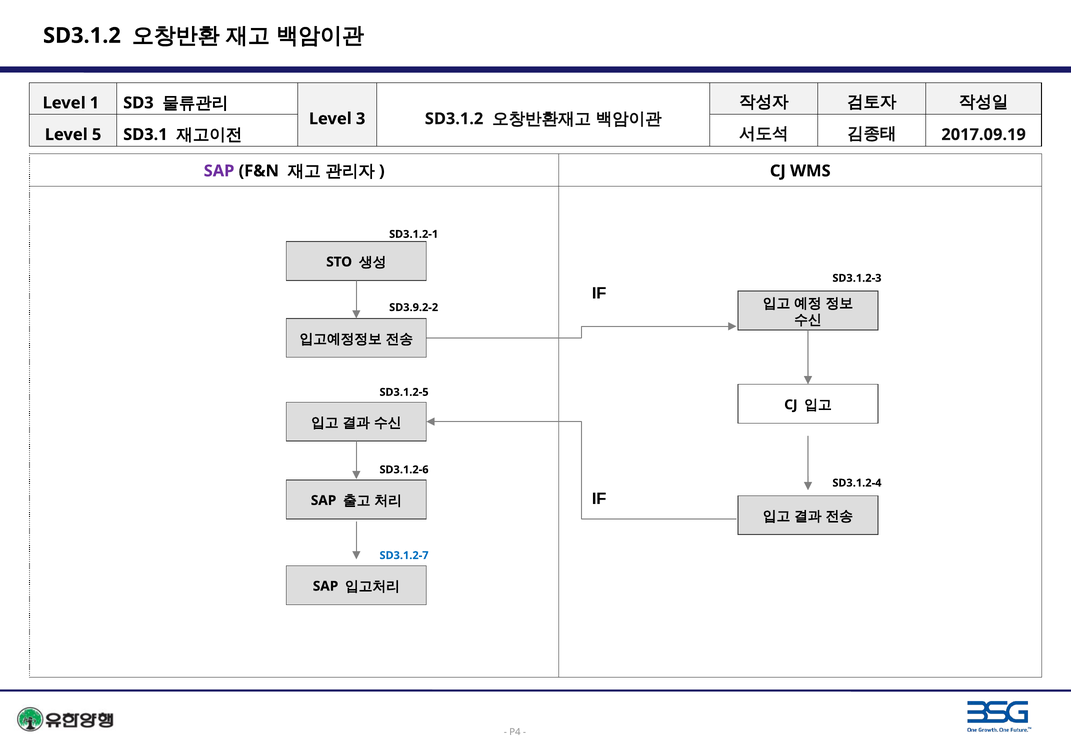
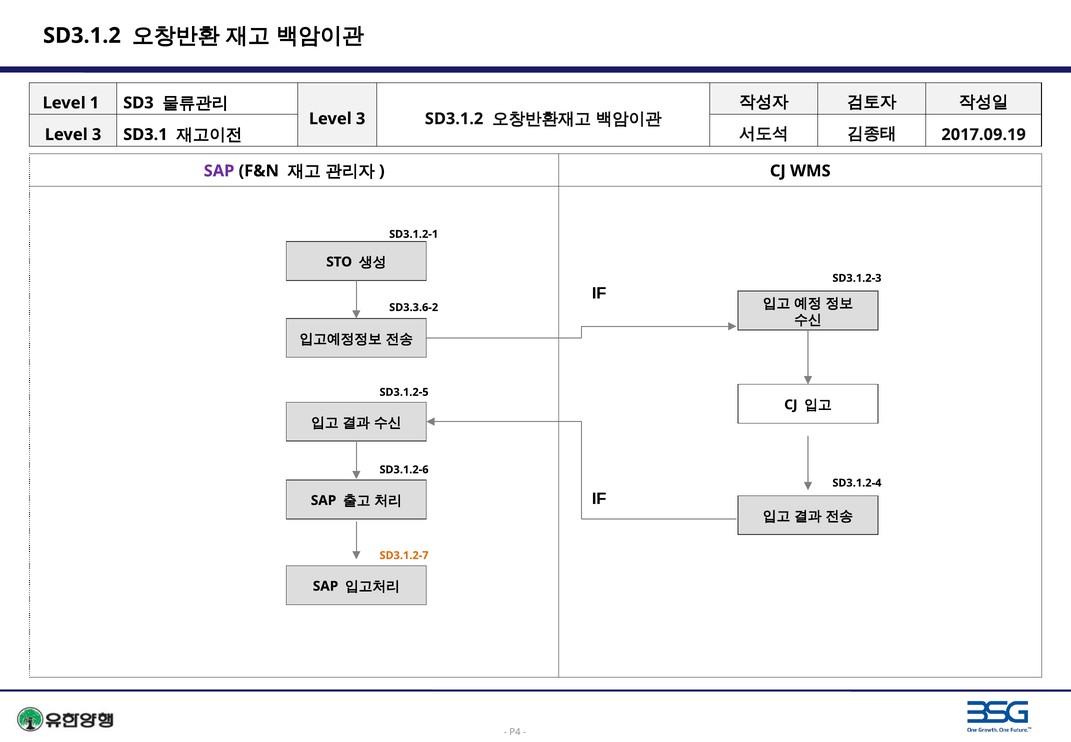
5: 5 -> 3 (97, 135)
SD3.9.2-2: SD3.9.2-2 -> SD3.3.6-2 (414, 307)
SD3.1.2-7 colour: blue -> orange (404, 555)
